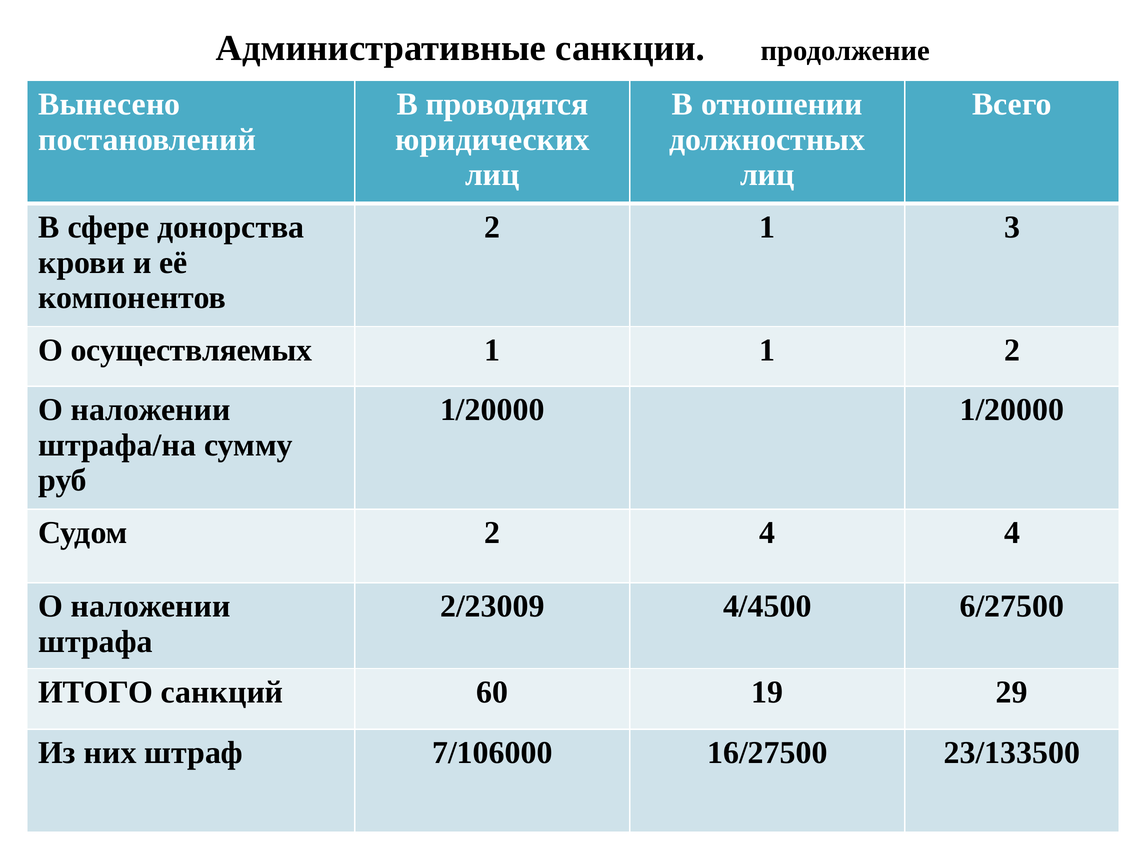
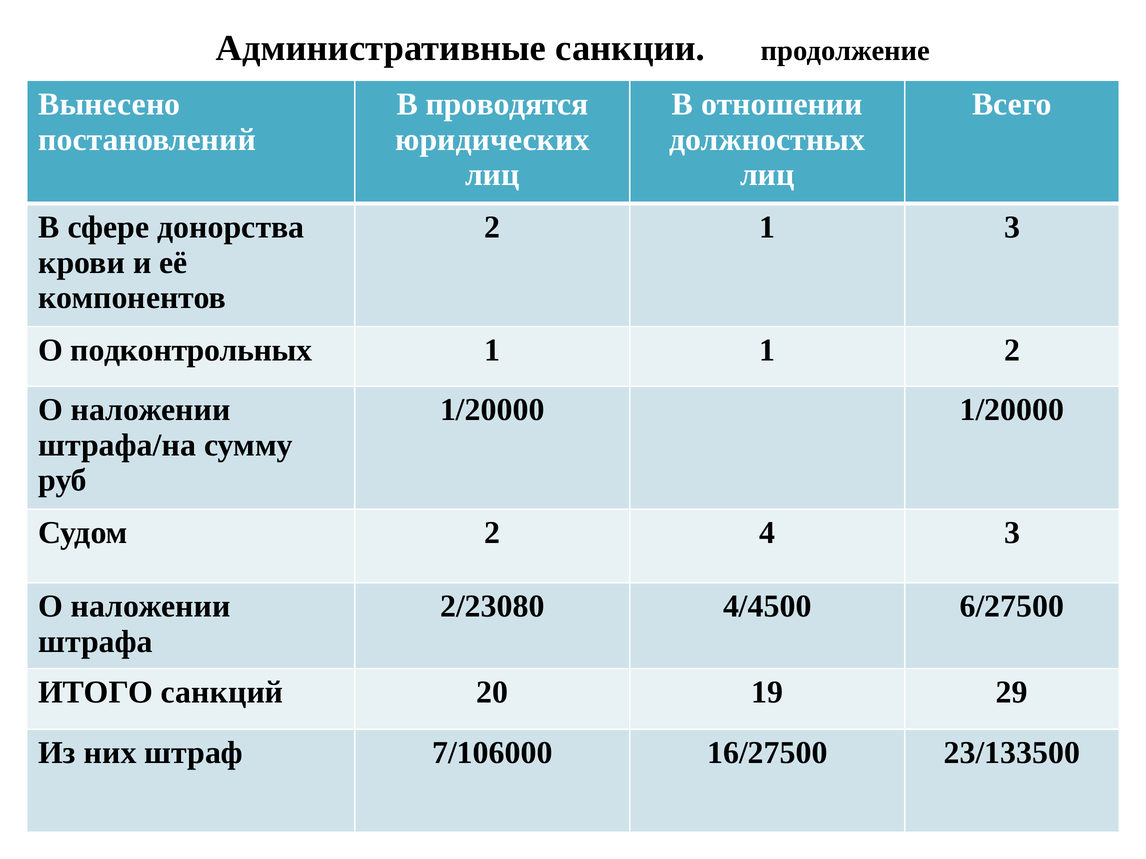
осуществляемых: осуществляемых -> подконтрольных (191, 350)
4 4: 4 -> 3 (1012, 533)
2/23009: 2/23009 -> 2/23080 (492, 607)
60: 60 -> 20 (492, 693)
